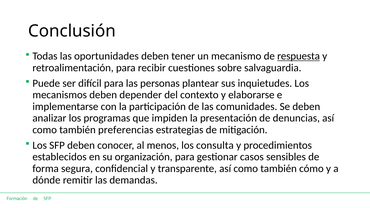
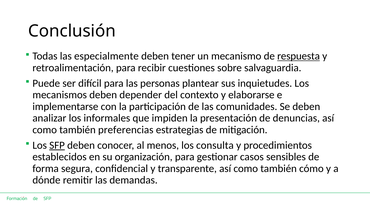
oportunidades: oportunidades -> especialmente (106, 56)
programas: programas -> informales (107, 118)
SFP underline: none -> present (57, 145)
